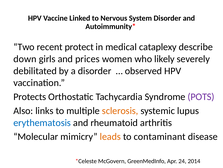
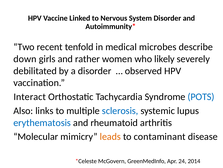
protect: protect -> tenfold (79, 47)
cataplexy: cataplexy -> microbes (158, 47)
prices: prices -> rather (87, 59)
Protects: Protects -> Interact (30, 96)
POTS colour: purple -> blue (201, 96)
sclerosis colour: orange -> blue (120, 110)
